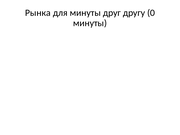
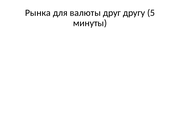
для минуты: минуты -> валюты (85, 13)
0: 0 -> 5 (151, 13)
